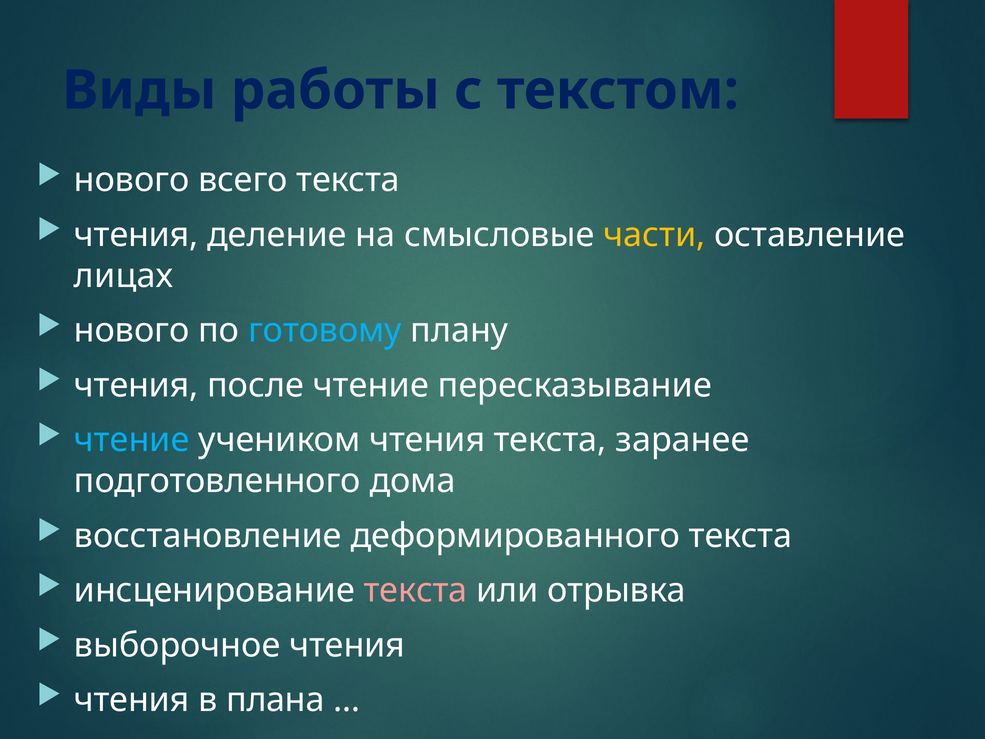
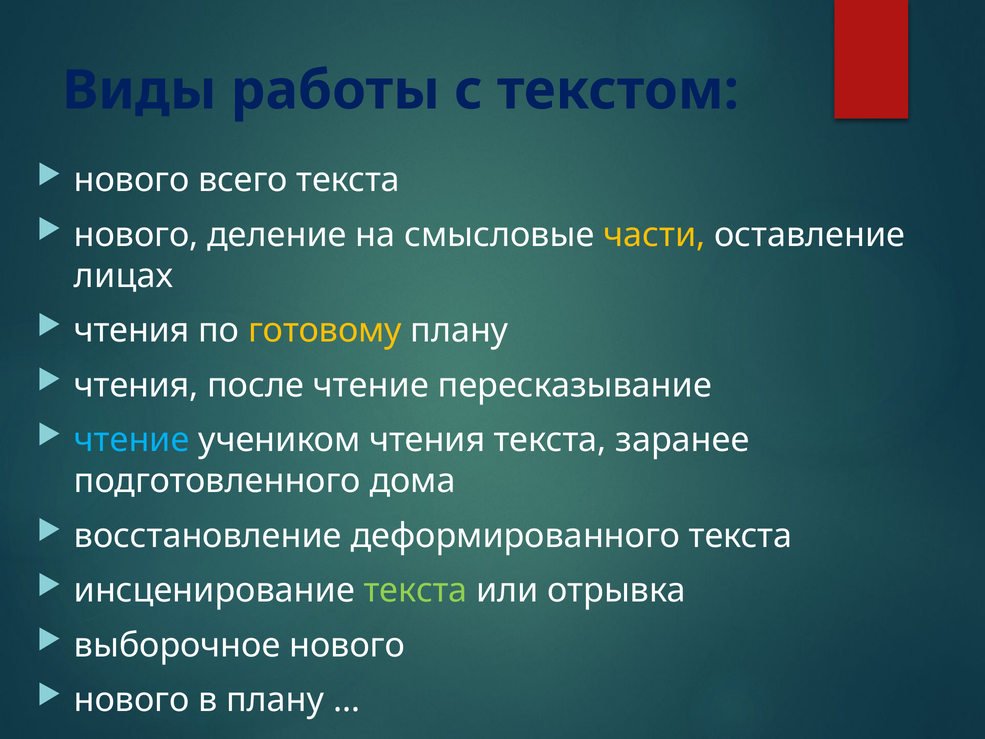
чтения: чтения -> нового (136, 235)
нового: нового -> чтения (132, 330)
готовому colour: light blue -> yellow (325, 330)
текста colour: pink -> light green (416, 590)
выборочное чтения: чтения -> нового (347, 645)
чтения: чтения -> нового (132, 700)
в плана: плана -> плану (275, 700)
